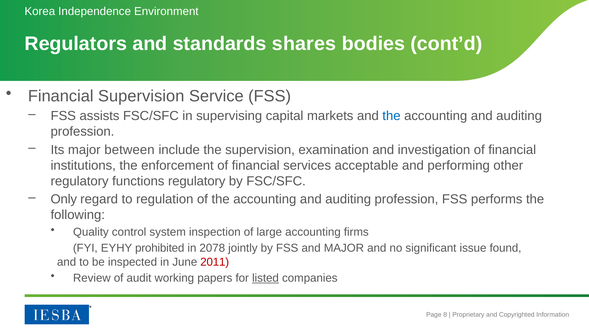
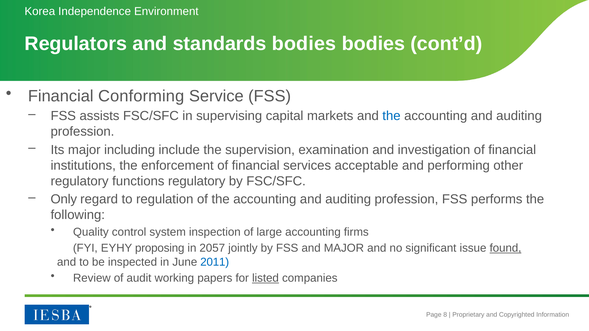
standards shares: shares -> bodies (304, 44)
Financial Supervision: Supervision -> Conforming (141, 96)
between: between -> including (130, 150)
prohibited: prohibited -> proposing (160, 248)
2078: 2078 -> 2057 (212, 248)
found underline: none -> present (506, 248)
2011 colour: red -> blue (215, 262)
